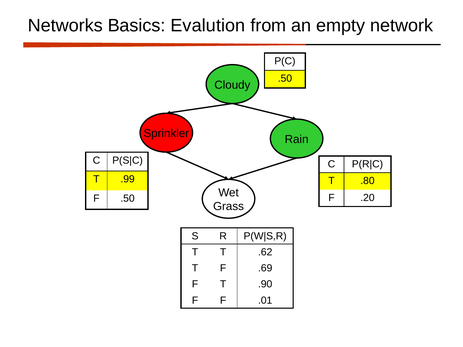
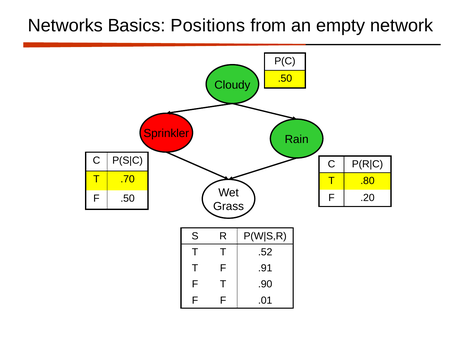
Evalution: Evalution -> Positions (208, 26)
.99: .99 -> .70 (128, 179)
.62: .62 -> .52 (265, 252)
.69: .69 -> .91 (265, 268)
